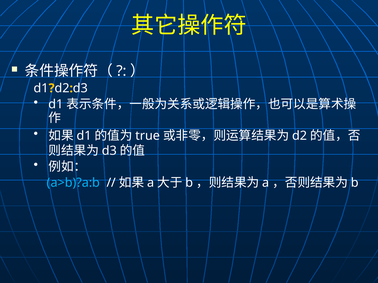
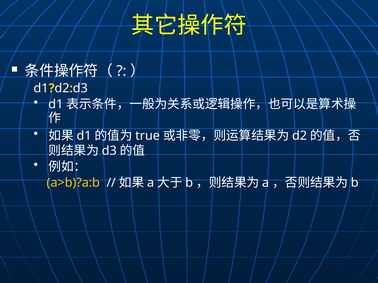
a>b)?a:b colour: light blue -> yellow (73, 183)
